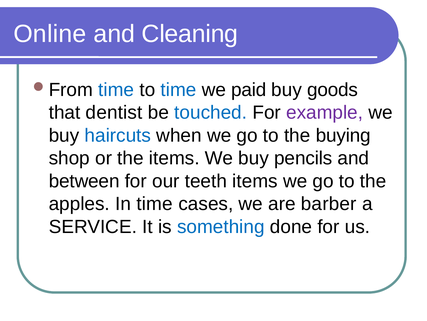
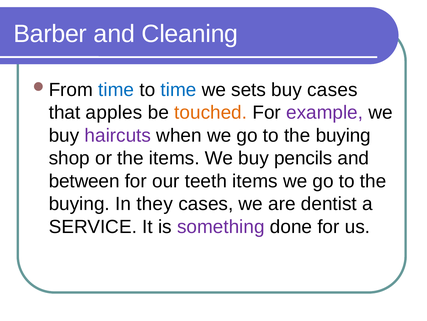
Online: Online -> Barber (50, 34)
paid: paid -> sets (249, 90)
buy goods: goods -> cases (332, 90)
dentist: dentist -> apples (114, 112)
touched colour: blue -> orange (211, 112)
haircuts colour: blue -> purple (118, 135)
apples: apples -> buying (79, 203)
In time: time -> they (155, 203)
barber: barber -> dentist (329, 203)
something colour: blue -> purple (221, 226)
